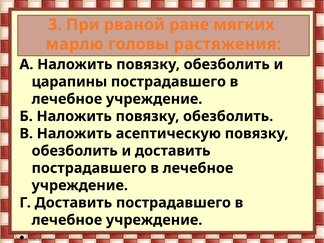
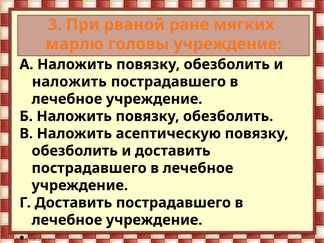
головы растяжения: растяжения -> учреждение (228, 44)
царапины: царапины -> наложить (69, 82)
